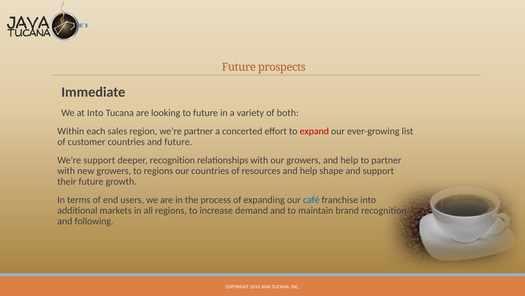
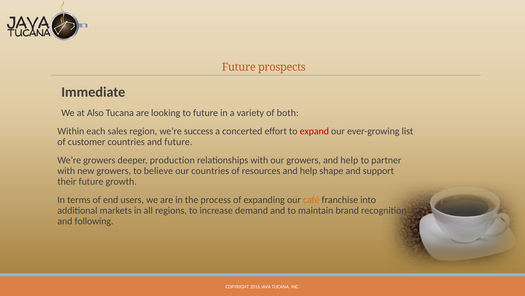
at Into: Into -> Also (95, 113)
we’re partner: partner -> success (199, 131)
We’re support: support -> growers (99, 160)
deeper recognition: recognition -> production (172, 160)
to regions: regions -> believe (158, 171)
café colour: blue -> orange (311, 199)
